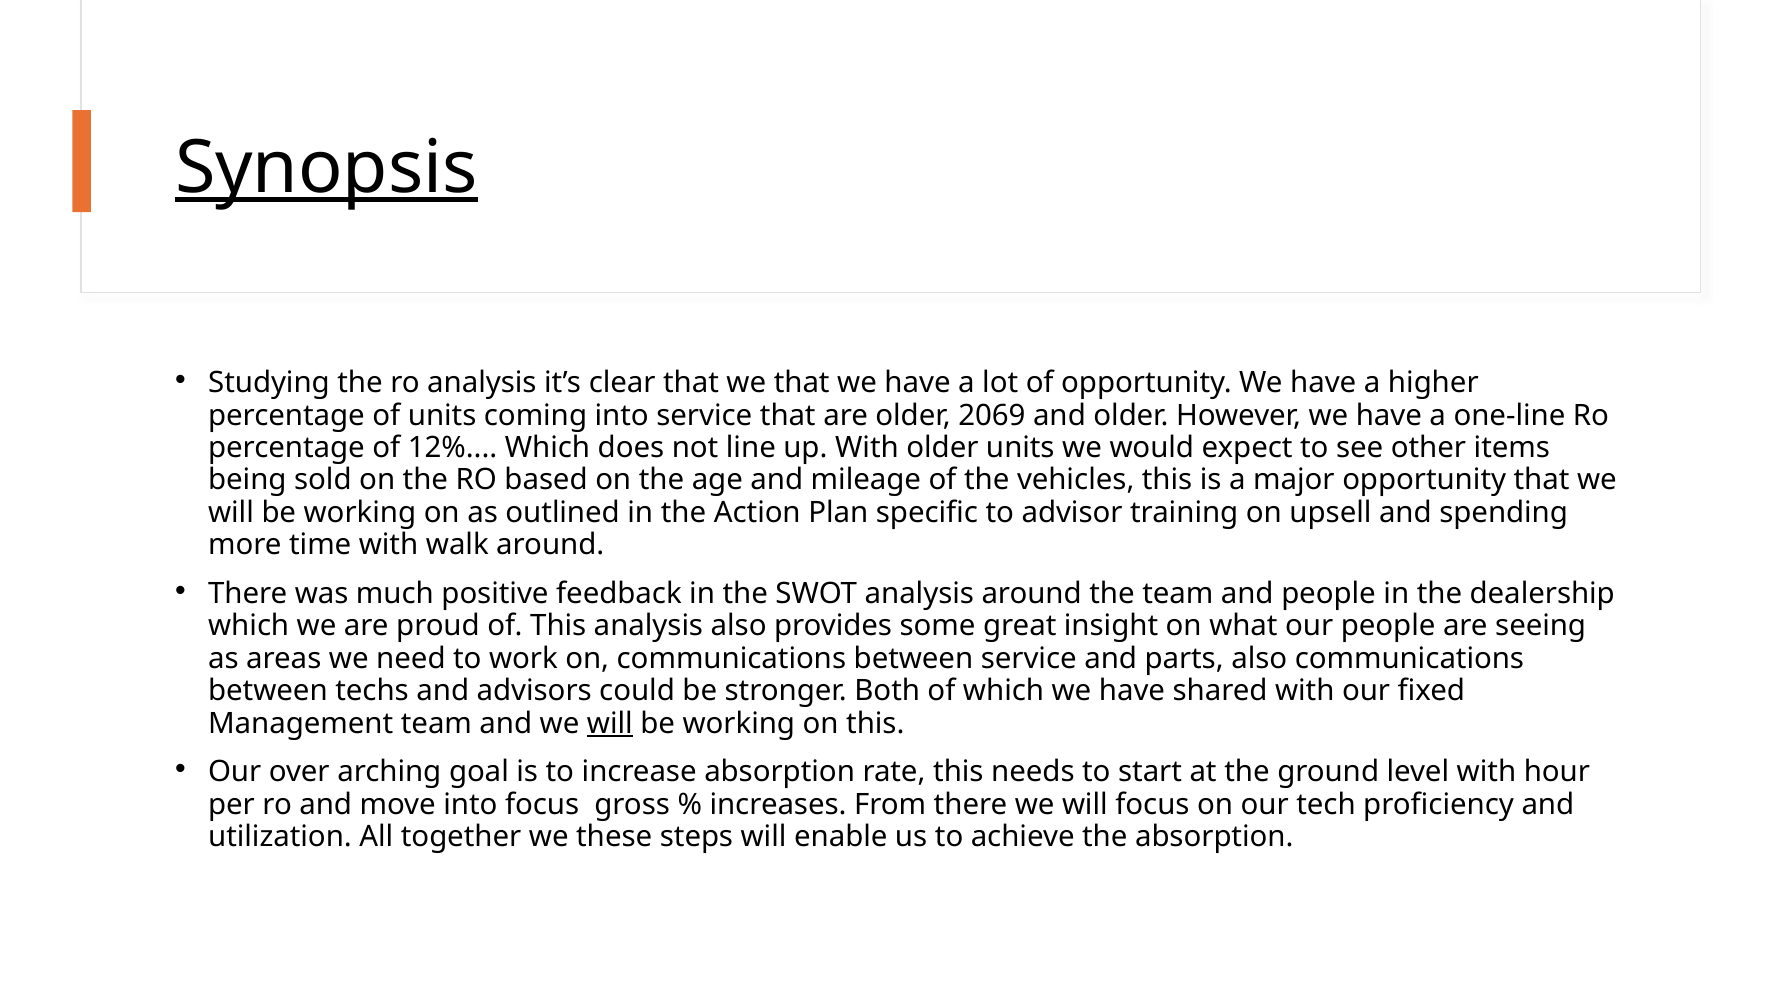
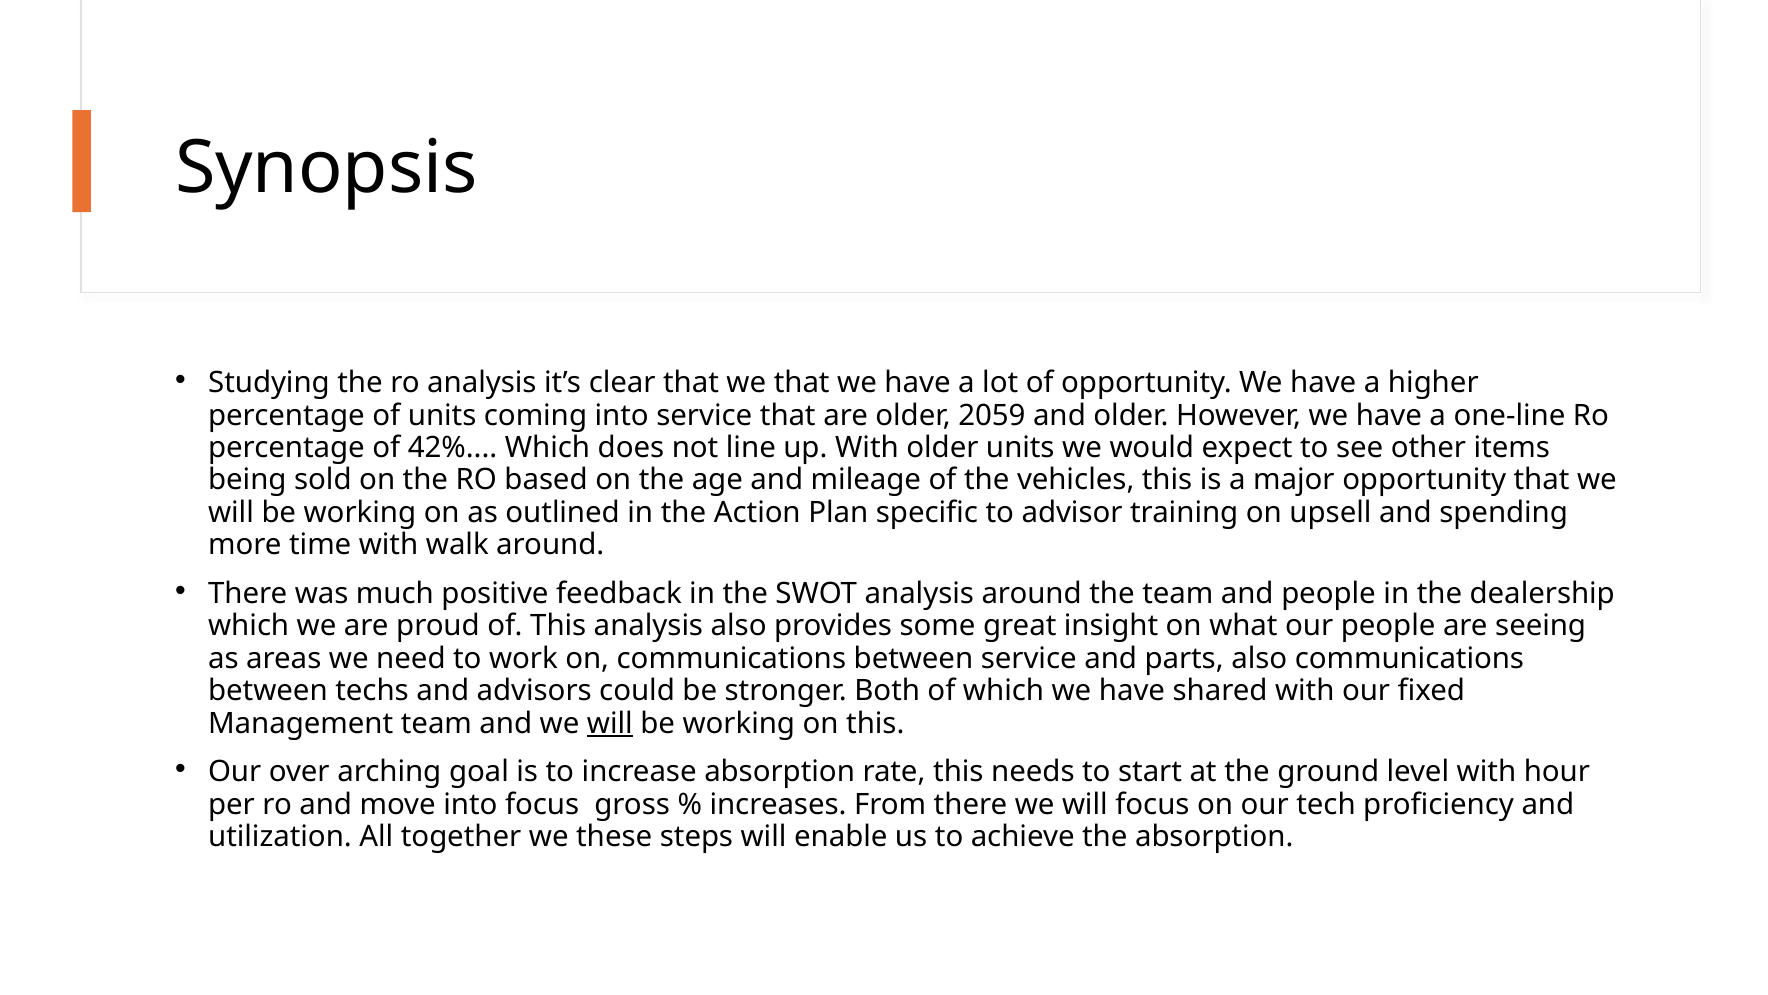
Synopsis underline: present -> none (326, 168)
2069: 2069 -> 2059 (992, 415)
12%: 12% -> 42% (453, 447)
